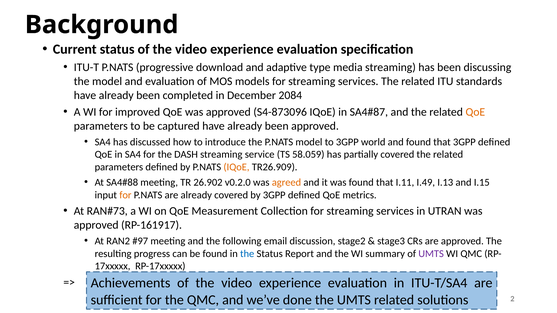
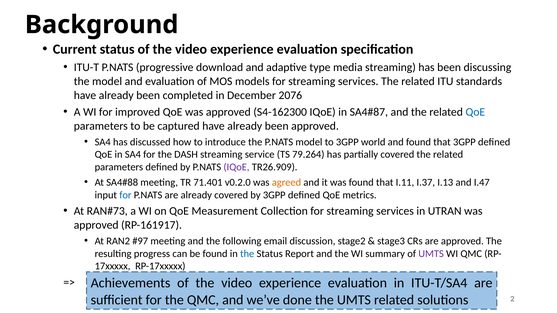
2084: 2084 -> 2076 (290, 95)
S4-873096: S4-873096 -> S4-162300 (280, 112)
QoE colour: orange -> blue (475, 112)
58.059: 58.059 -> 79.264 (308, 155)
IQoE colour: orange -> purple (236, 167)
26.902: 26.902 -> 71.401 (208, 183)
I.49: I.49 -> I.37 (426, 183)
I.15: I.15 -> I.47 (482, 183)
for colour: orange -> blue (125, 195)
